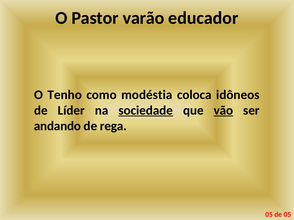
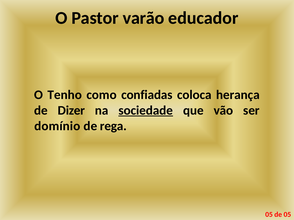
modéstia: modéstia -> confiadas (147, 95)
idôneos: idôneos -> herança (238, 95)
Líder: Líder -> Dizer (71, 111)
vão underline: present -> none (223, 111)
andando: andando -> domínio (57, 126)
